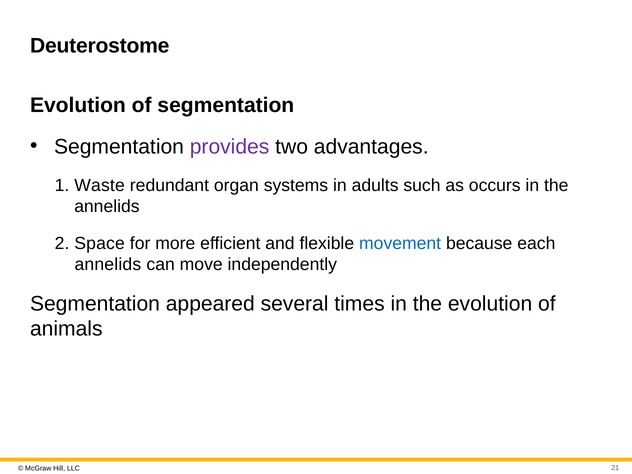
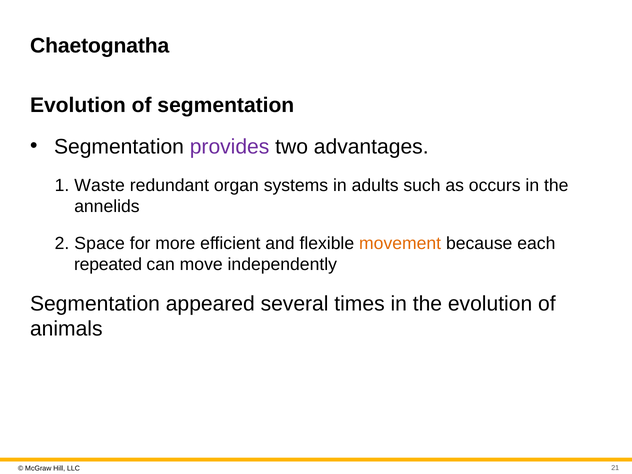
Deuterostome: Deuterostome -> Chaetognatha (100, 46)
movement colour: blue -> orange (400, 243)
annelids: annelids -> repeated (108, 264)
